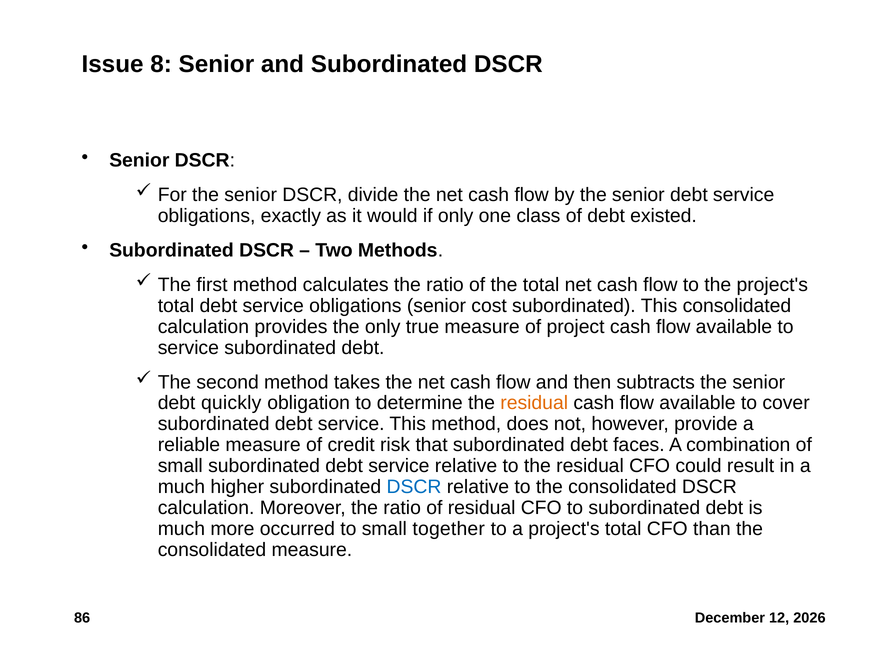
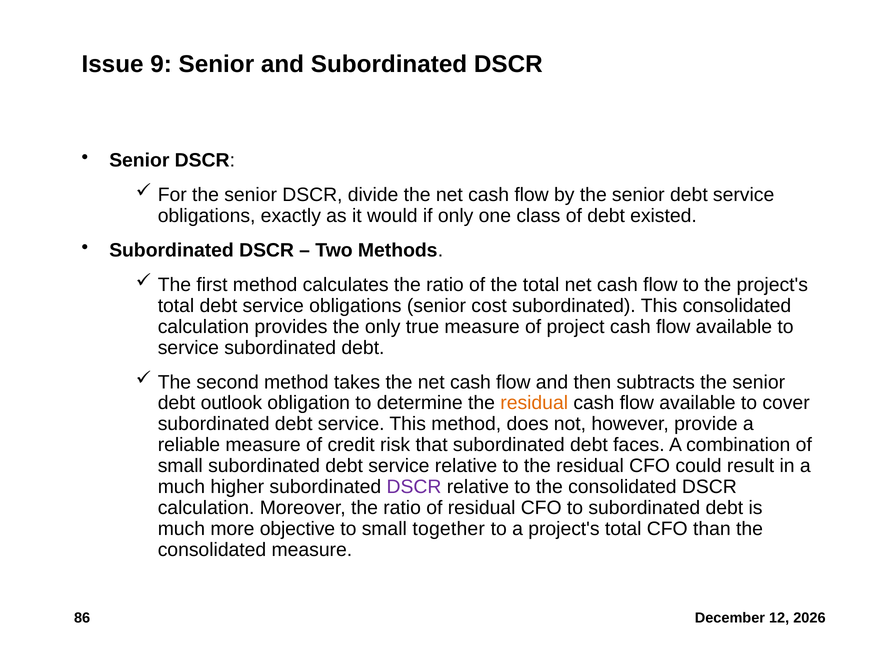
8: 8 -> 9 (161, 64)
quickly: quickly -> outlook (231, 403)
DSCR colour: blue -> purple (414, 487)
occurred: occurred -> objective (297, 529)
